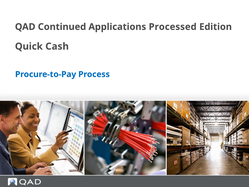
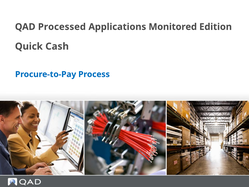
Continued: Continued -> Processed (62, 27)
Processed: Processed -> Monitored (173, 27)
